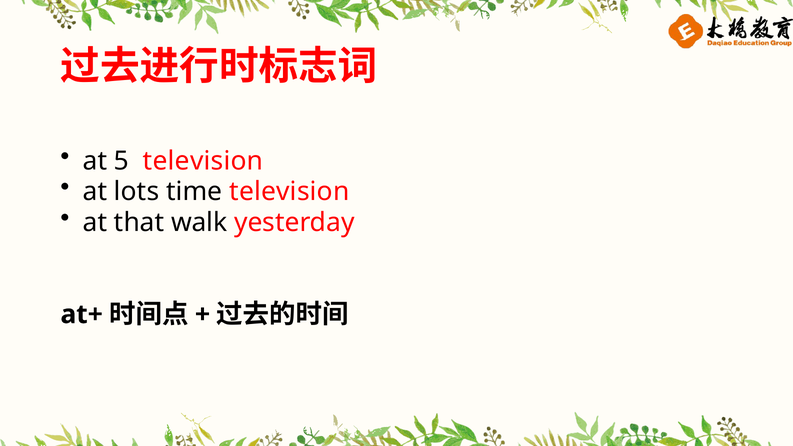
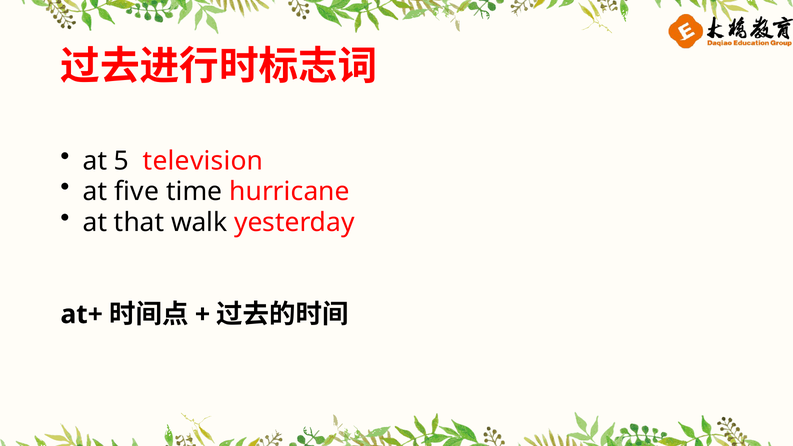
lots: lots -> five (137, 192)
time television: television -> hurricane (289, 192)
